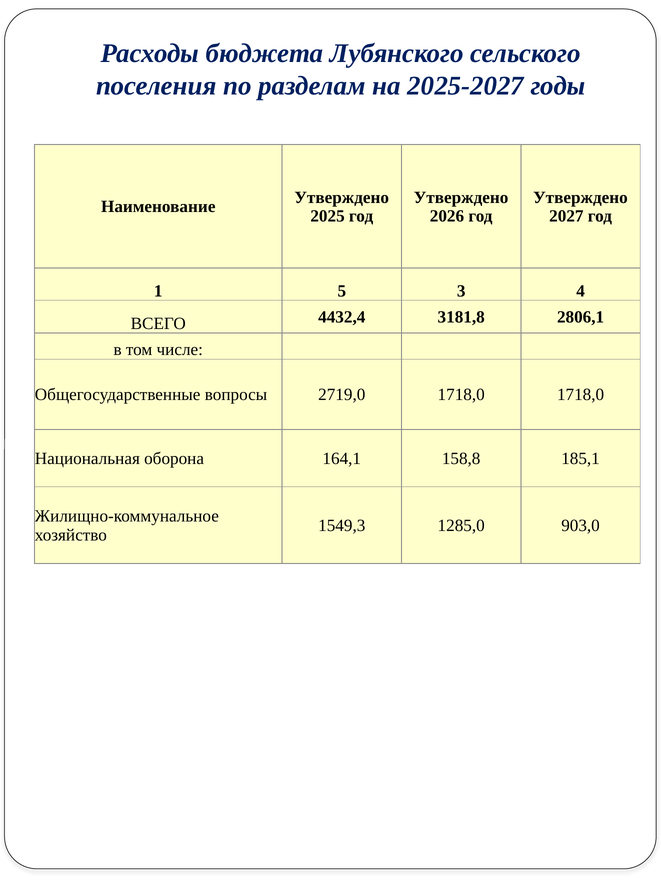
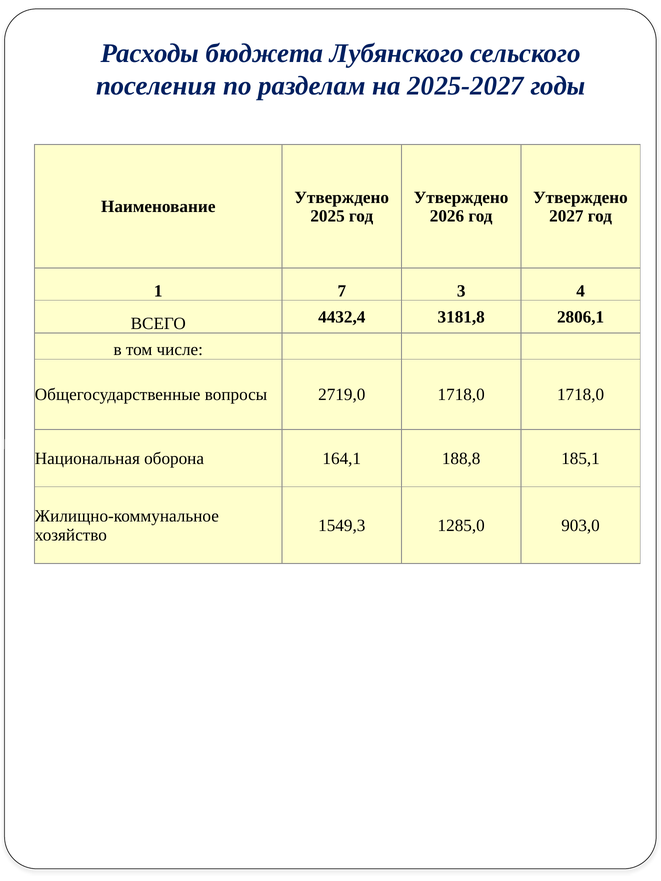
5: 5 -> 7 (342, 291)
158,8: 158,8 -> 188,8 (461, 459)
